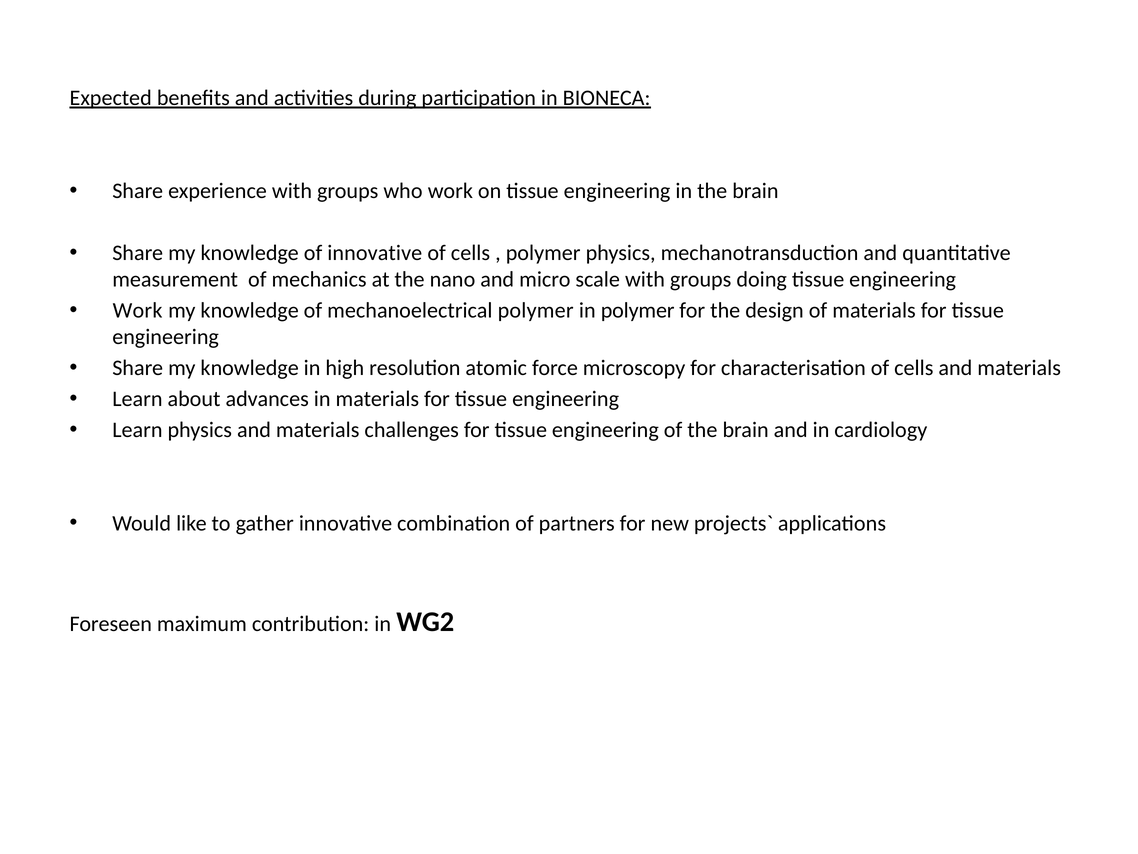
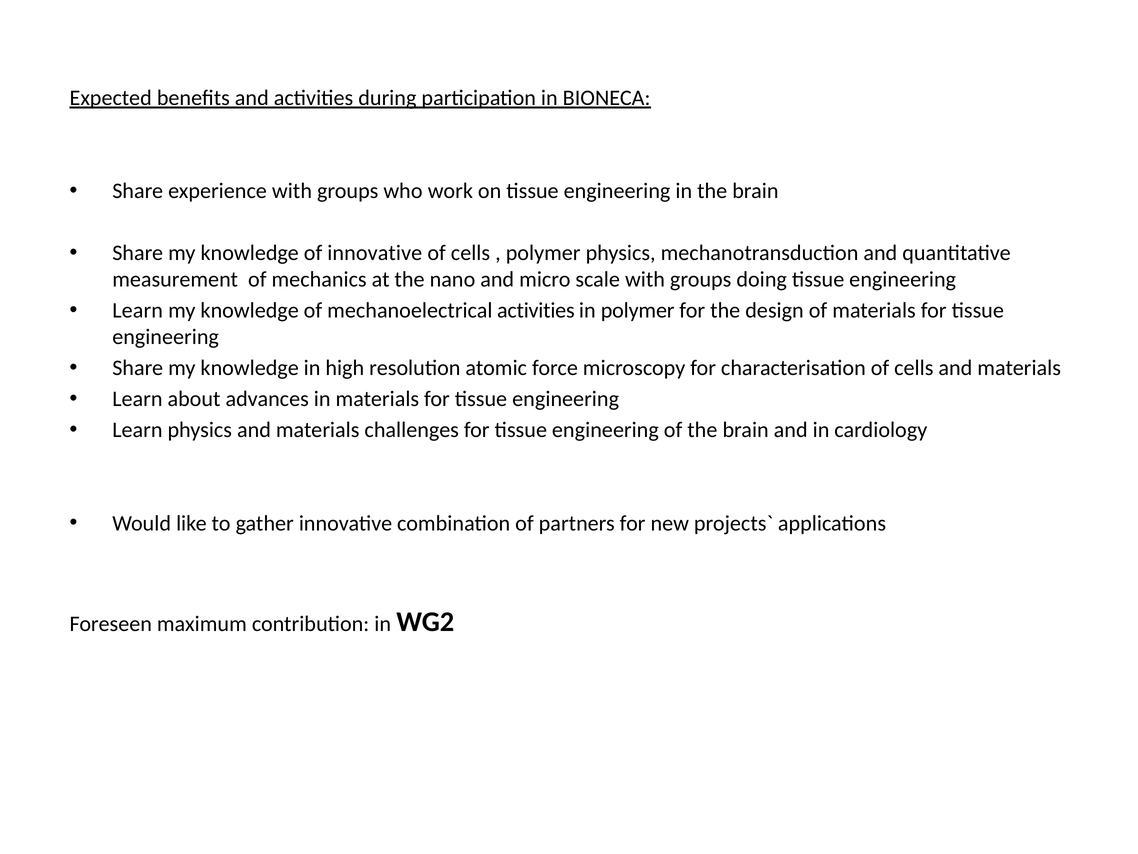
Work: Work -> Learn (138, 310)
mechanoelectrical polymer: polymer -> activities (536, 310)
